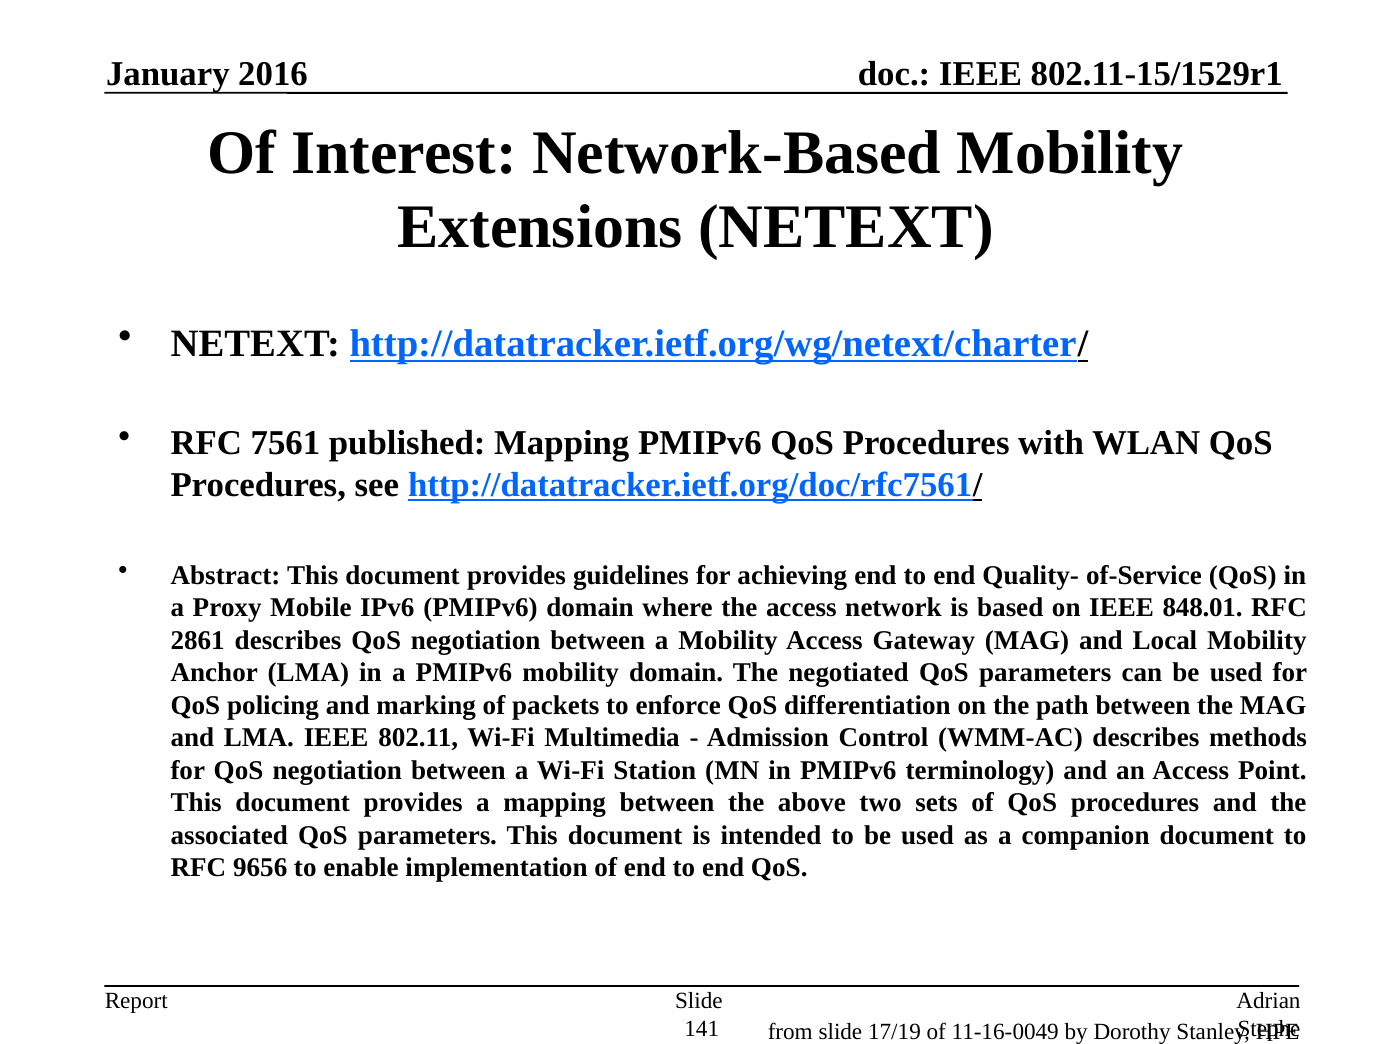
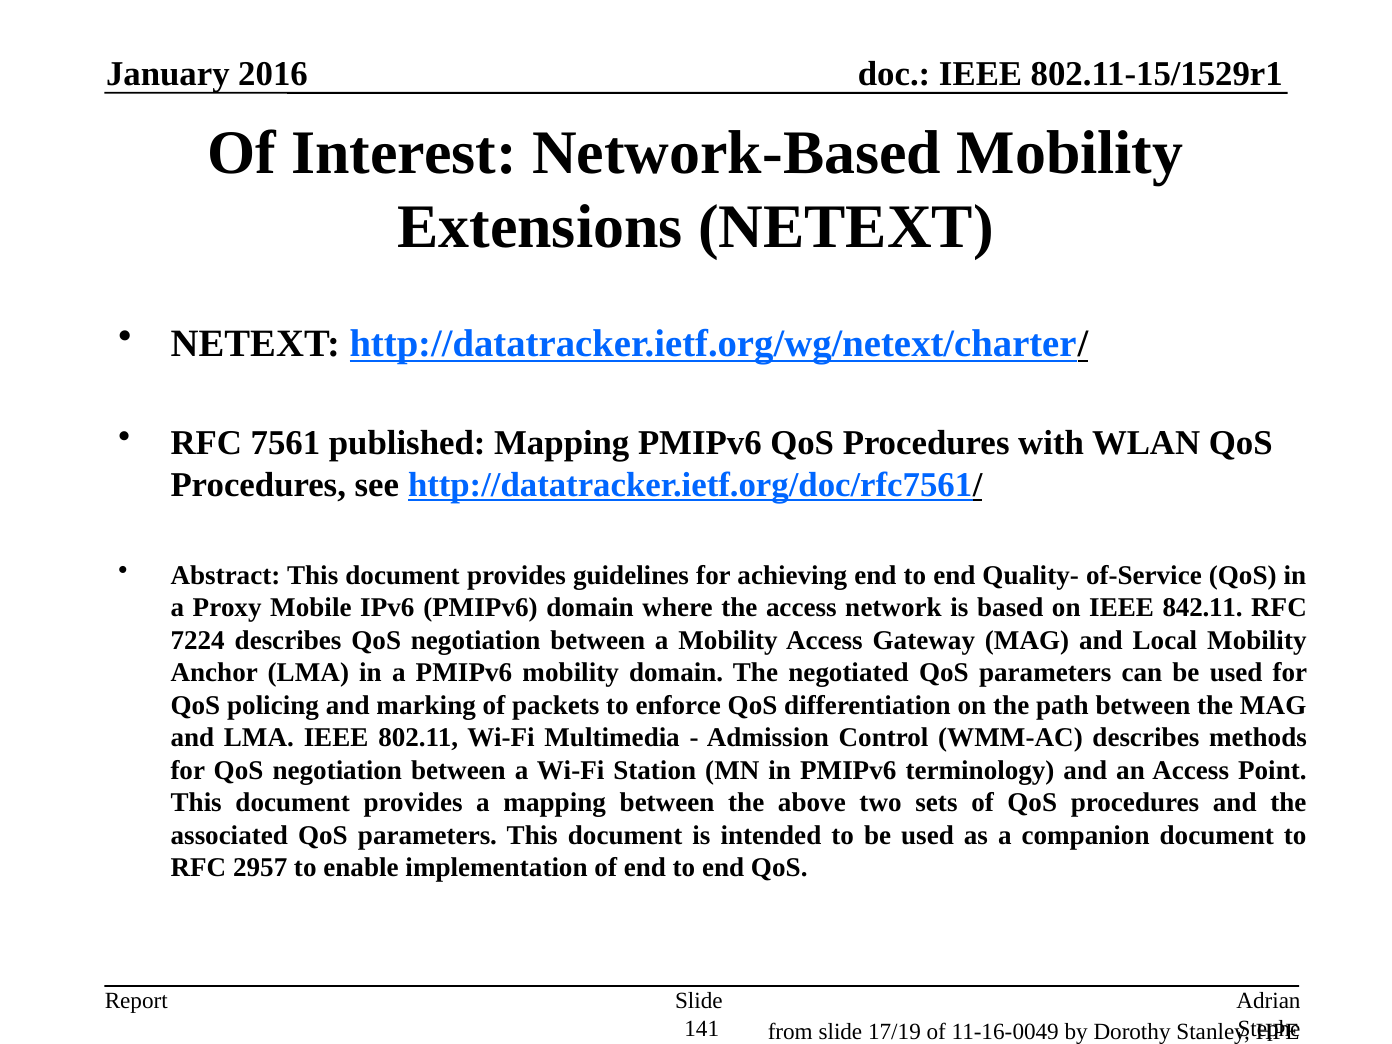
848.01: 848.01 -> 842.11 (1203, 608)
2861: 2861 -> 7224 (198, 640)
9656: 9656 -> 2957 (260, 868)
